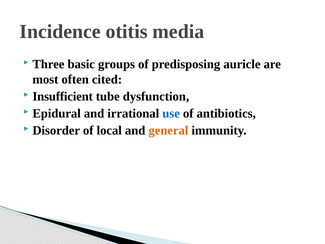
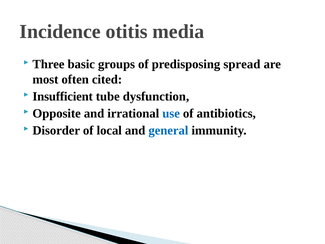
auricle: auricle -> spread (242, 64)
Epidural: Epidural -> Opposite (57, 113)
general colour: orange -> blue (168, 130)
